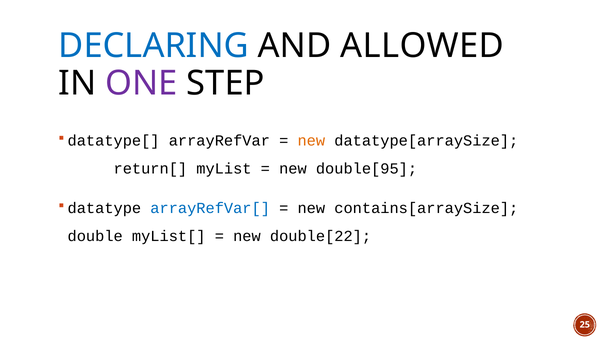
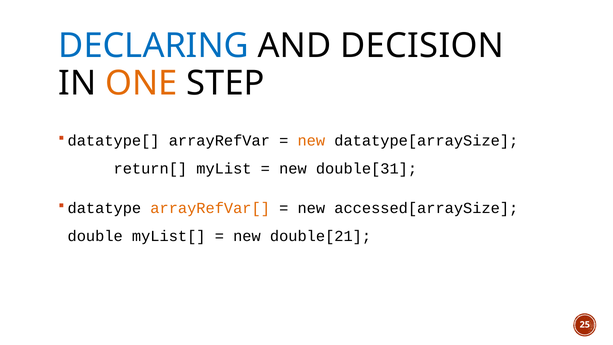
ALLOWED: ALLOWED -> DECISION (422, 46)
ONE colour: purple -> orange (141, 83)
double[95: double[95 -> double[31 (367, 169)
arrayRefVar[ colour: blue -> orange (210, 208)
contains[arraySize: contains[arraySize -> accessed[arraySize (426, 208)
double[22: double[22 -> double[21 (321, 236)
